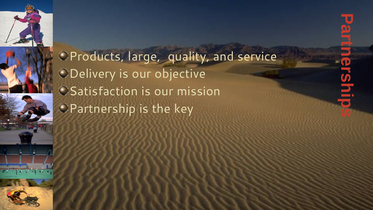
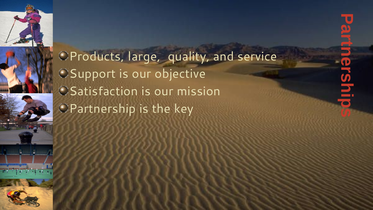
Delivery: Delivery -> Support (93, 74)
